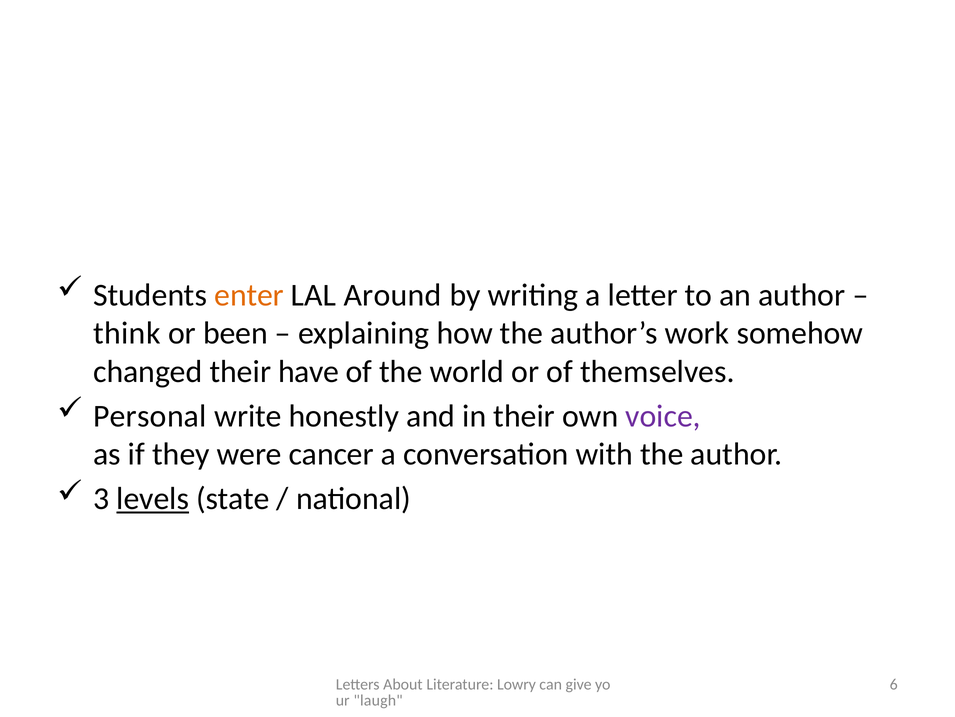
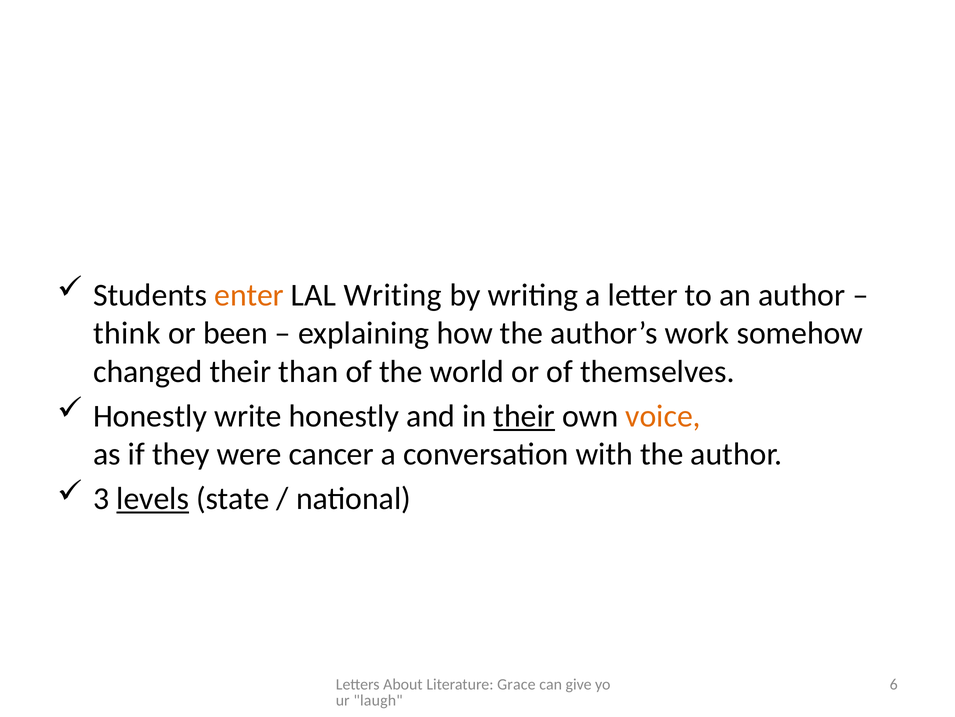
LAL Around: Around -> Writing (393, 295)
have: have -> than (308, 371)
Personal: Personal -> Honestly (150, 416)
their underline: none -> present (524, 416)
voice colour: purple -> orange (663, 416)
Lowry: Lowry -> Grace (516, 684)
